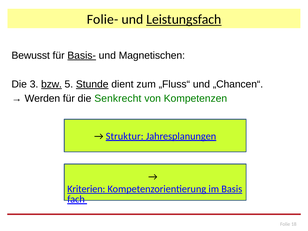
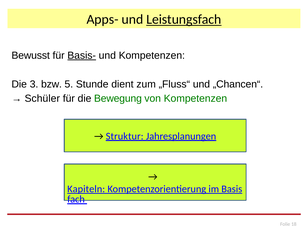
Folie-: Folie- -> Apps- (103, 19)
und Magnetischen: Magnetischen -> Kompetenzen (152, 55)
bzw underline: present -> none (51, 84)
Stunde underline: present -> none (92, 84)
Werden: Werden -> Schüler (42, 99)
Senkrecht: Senkrecht -> Bewegung (118, 99)
Kriterien: Kriterien -> Kapiteln (86, 189)
